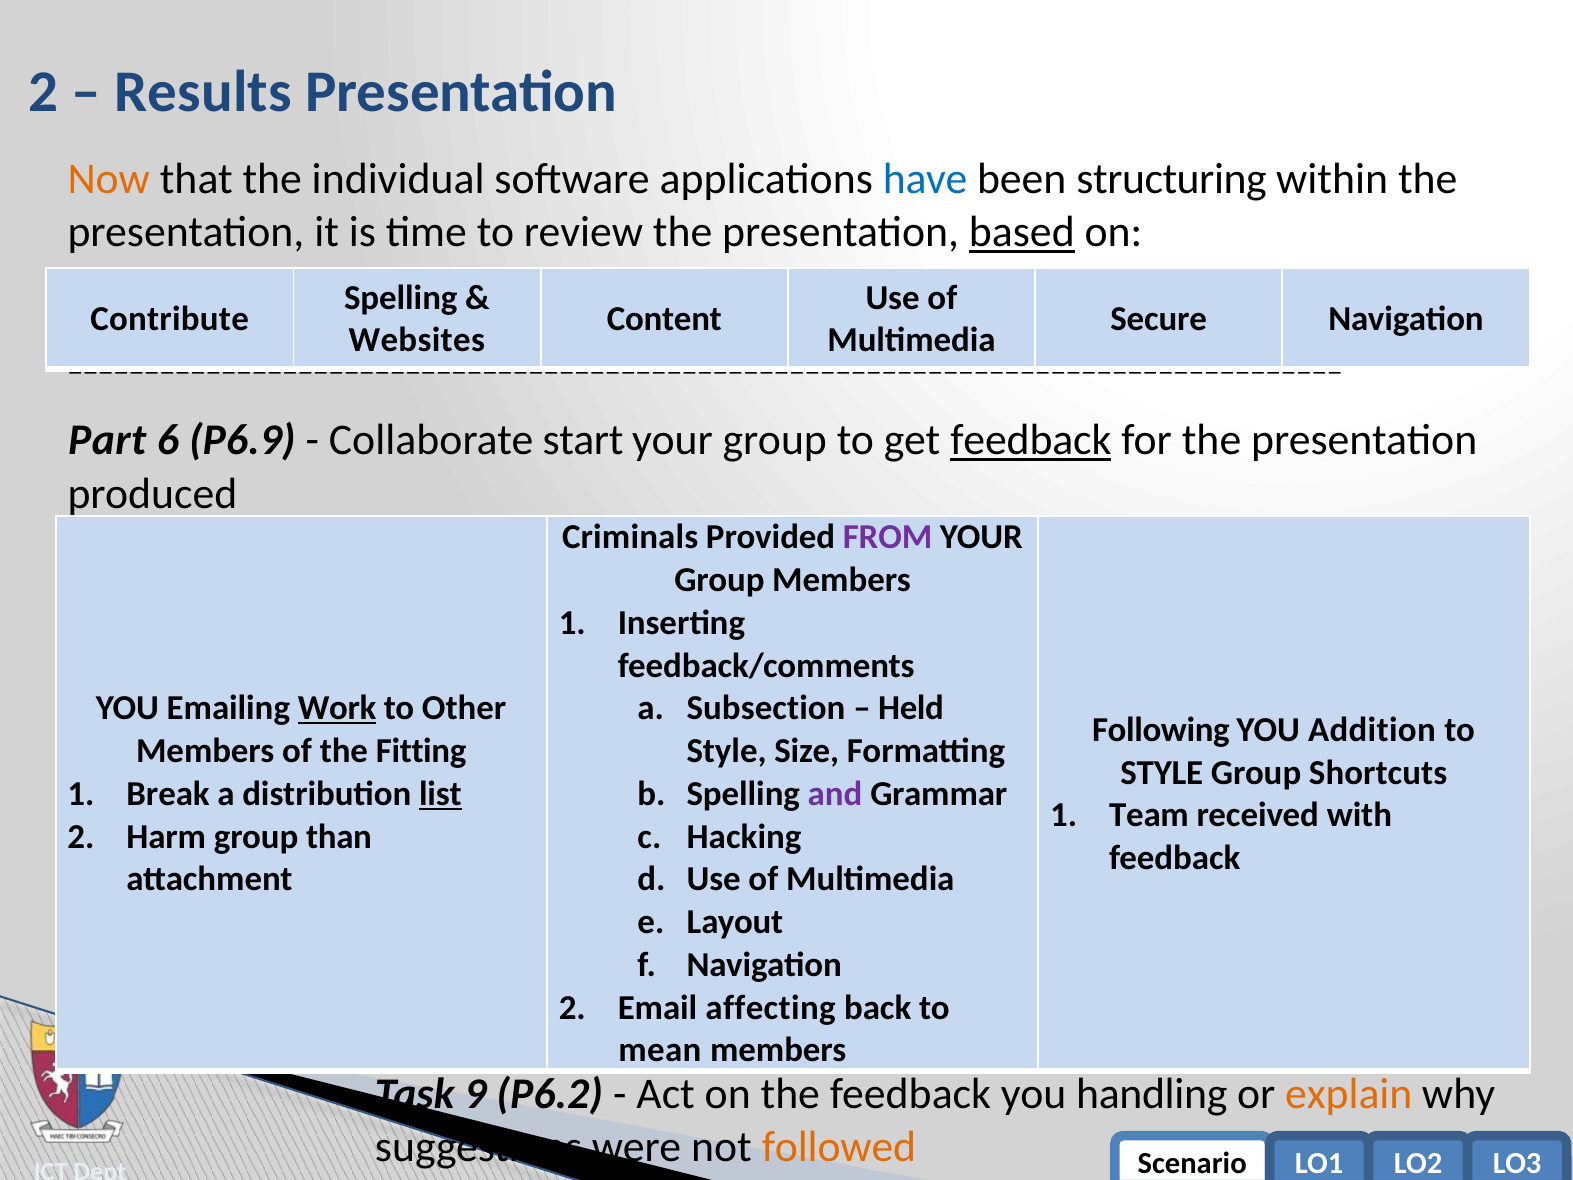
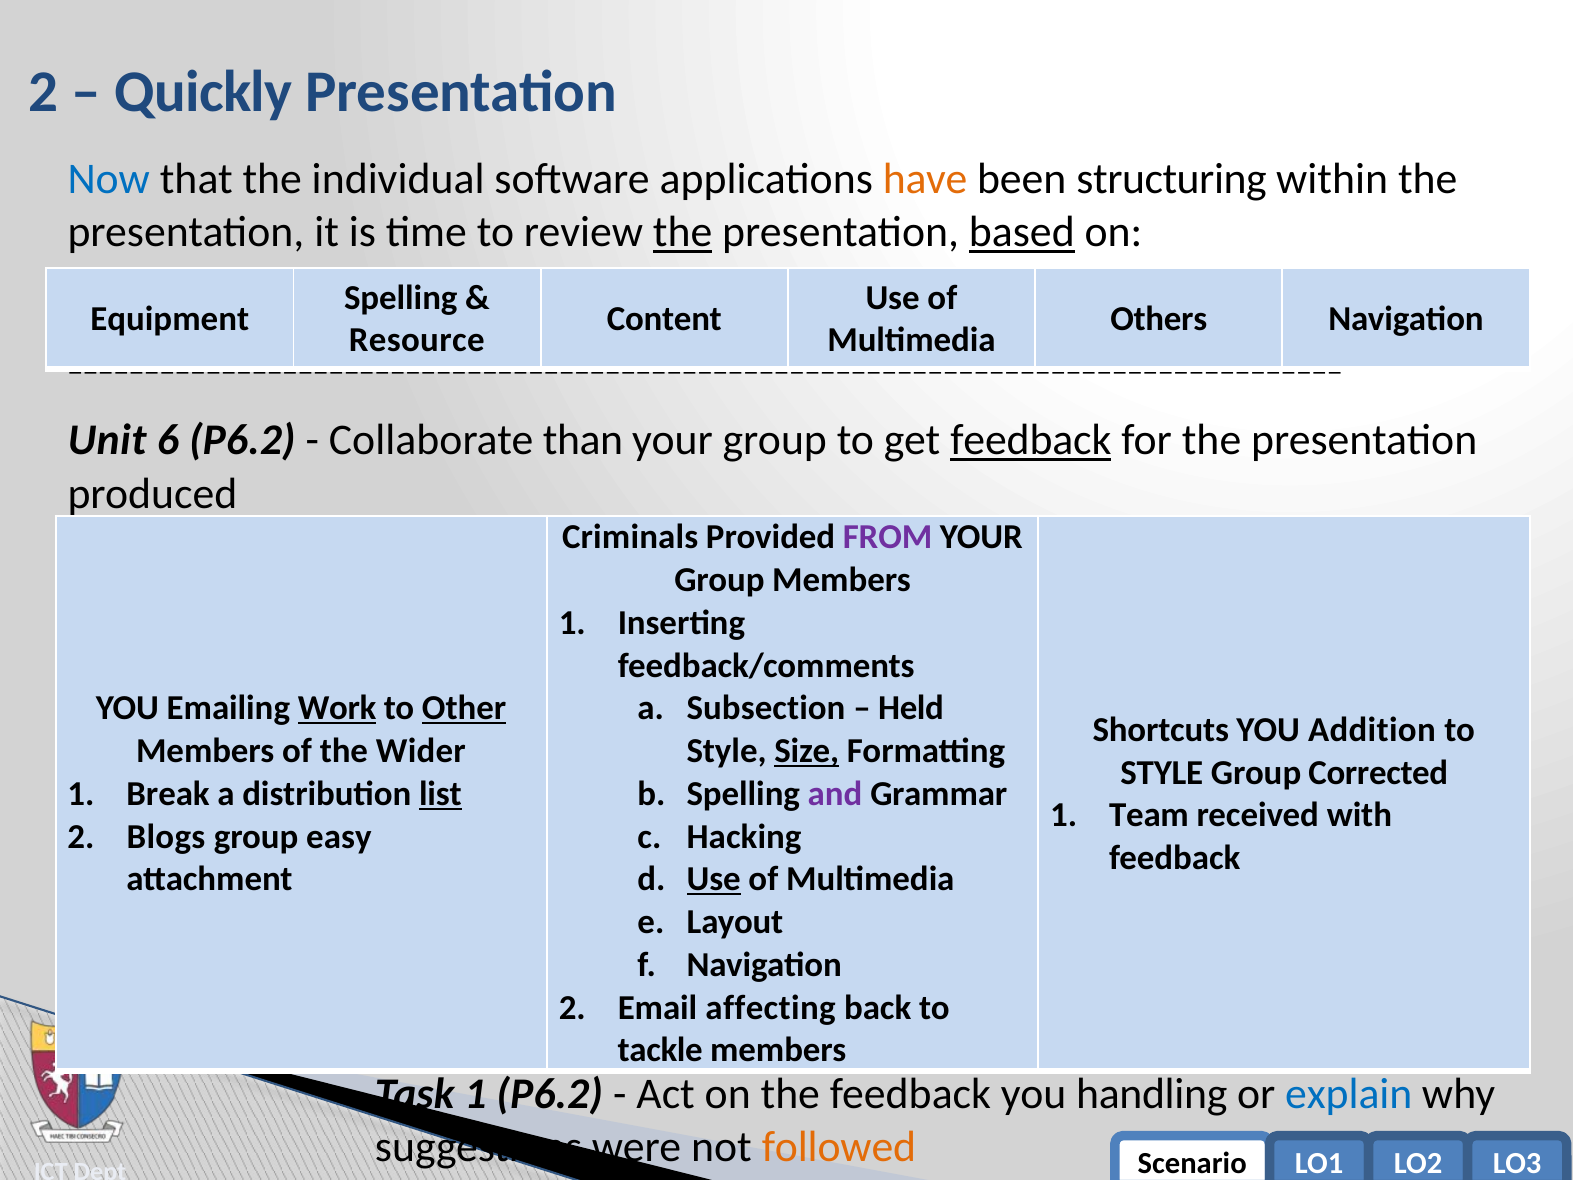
Results: Results -> Quickly (203, 92)
Now colour: orange -> blue (109, 179)
have colour: blue -> orange (925, 179)
the underline: none -> present (683, 232)
Contribute: Contribute -> Equipment (170, 319)
Secure: Secure -> Others (1159, 319)
Websites: Websites -> Resource (417, 340)
Part: Part -> Unit (107, 440)
6 P6.9: P6.9 -> P6.2 (242, 440)
start: start -> than (583, 440)
Other underline: none -> present (464, 708)
Following: Following -> Shortcuts (1161, 730)
Fitting: Fitting -> Wider (421, 751)
Size underline: none -> present (807, 751)
Shortcuts: Shortcuts -> Corrected (1378, 772)
Harm: Harm -> Blogs (166, 836)
than: than -> easy (339, 836)
Use underline: none -> present (714, 879)
mean: mean -> tackle (660, 1050)
Task 9: 9 -> 1 (475, 1094)
explain colour: orange -> blue (1349, 1094)
